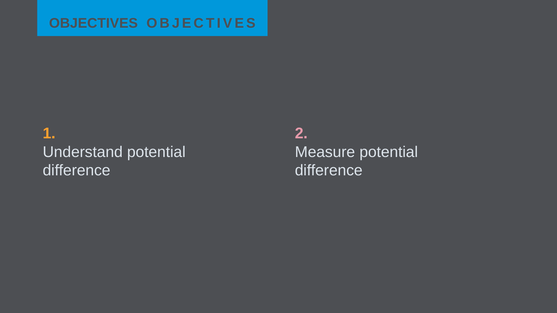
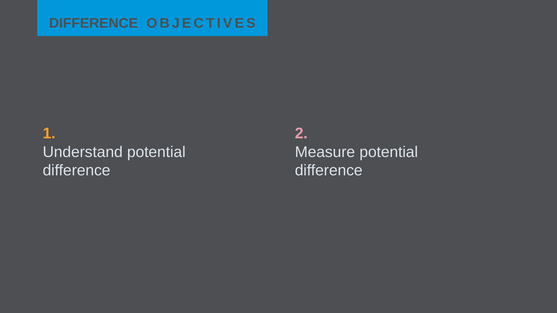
OBJECTIVES: OBJECTIVES -> DIFFERENCE (93, 23)
